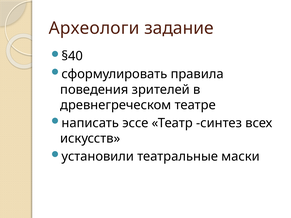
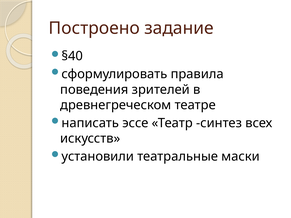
Археологи: Археологи -> Построено (94, 28)
